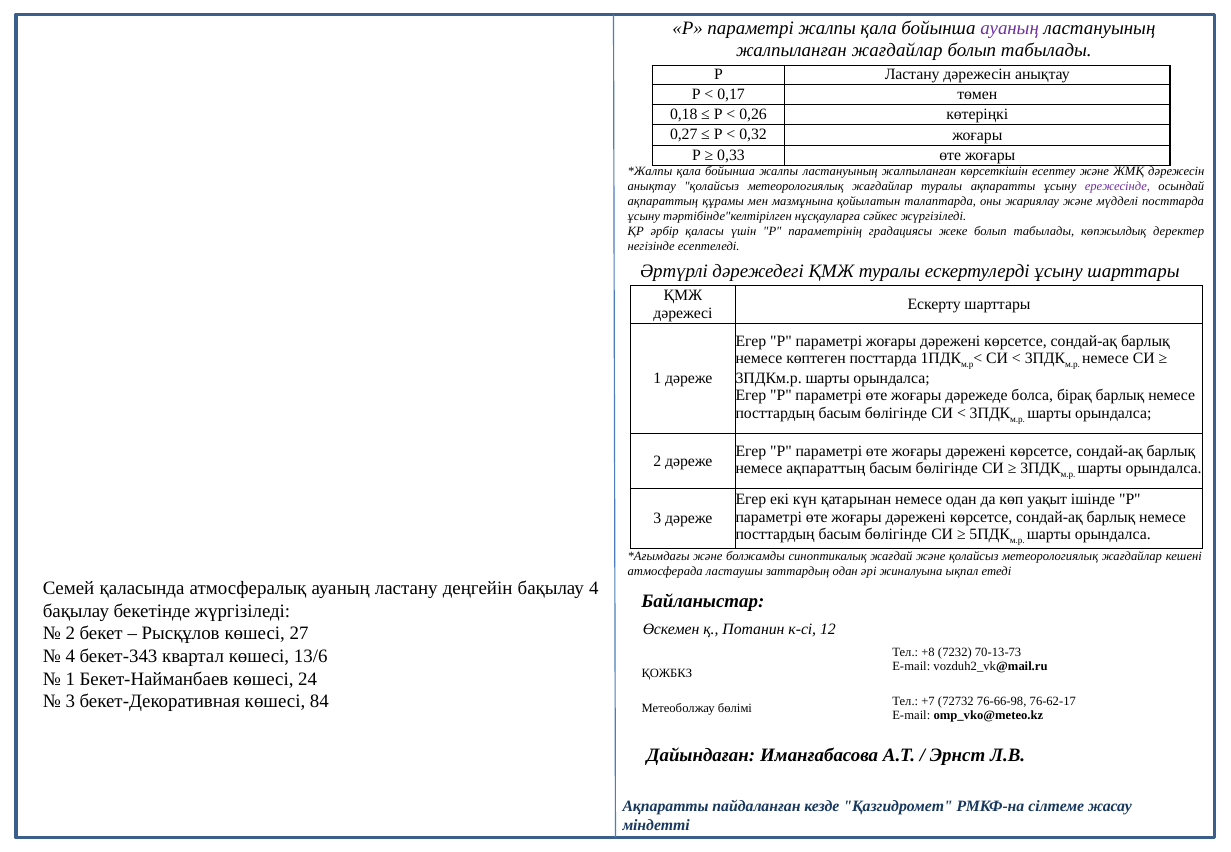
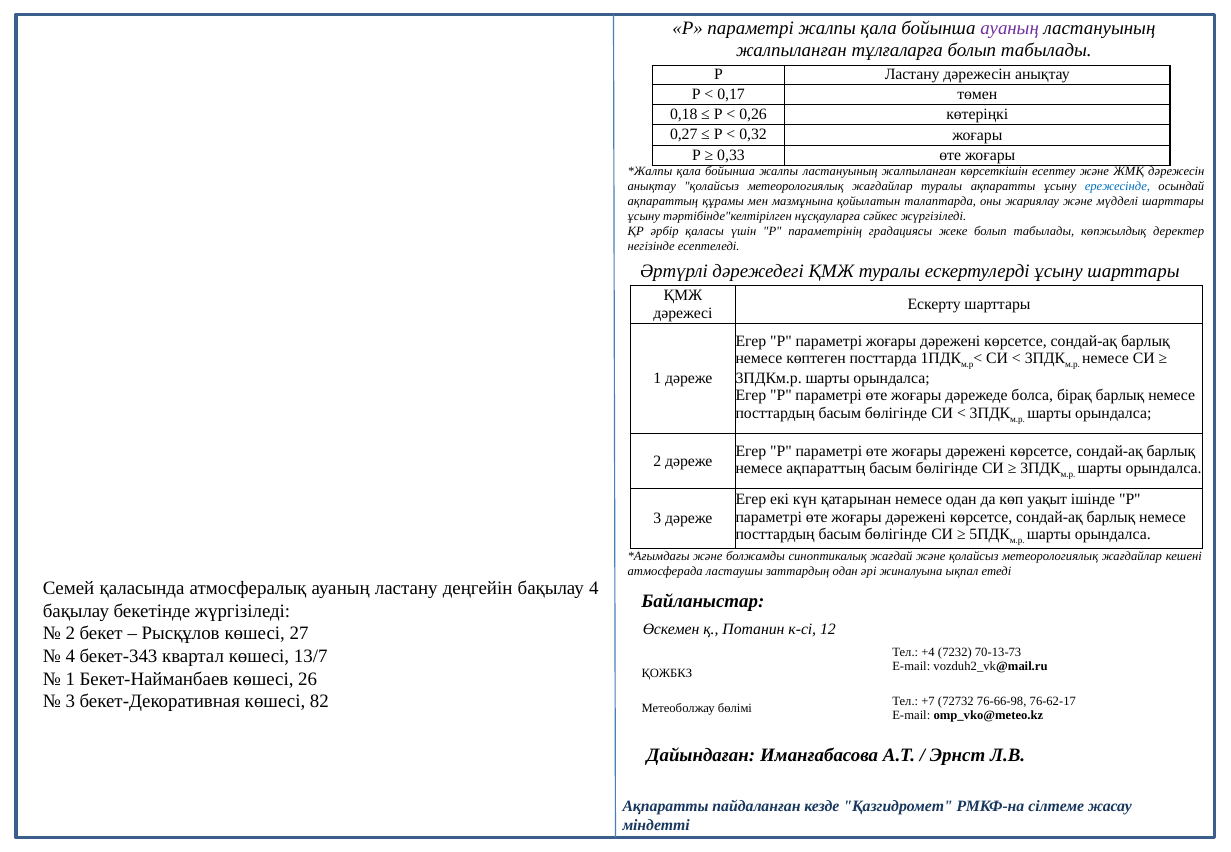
жалпыланған жағдайлар: жағдайлар -> тұлғаларға (897, 51)
ережесінде colour: purple -> blue (1117, 186)
мүдделі посттарда: посттарда -> шарттары (1173, 202)
+8: +8 -> +4 (928, 653)
13/6: 13/6 -> 13/7 (311, 656)
24: 24 -> 26 (308, 679)
84: 84 -> 82 (319, 702)
